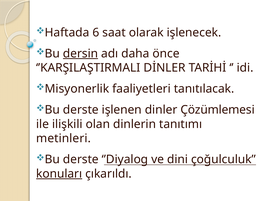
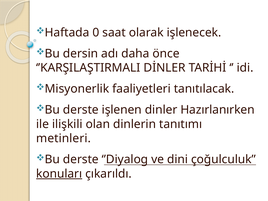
6: 6 -> 0 (96, 33)
dersin underline: present -> none (81, 53)
Çözümlemesi: Çözümlemesi -> Hazırlanırken (218, 110)
